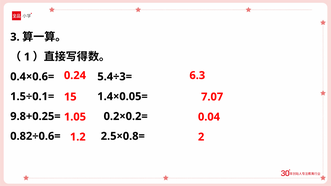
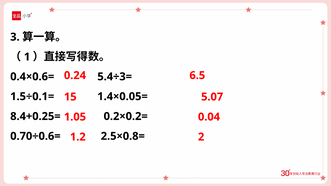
6.3: 6.3 -> 6.5 (197, 75)
7.07: 7.07 -> 5.07 (212, 97)
9.8+0.25=: 9.8+0.25= -> 8.4+0.25= (35, 116)
0.82÷0.6=: 0.82÷0.6= -> 0.70÷0.6= (35, 136)
